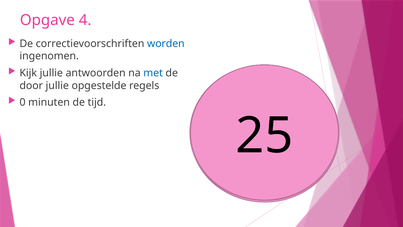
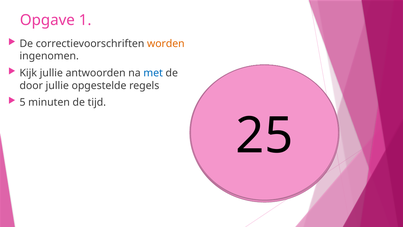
4: 4 -> 1 (85, 20)
worden colour: blue -> orange (166, 44)
0: 0 -> 5 (23, 102)
